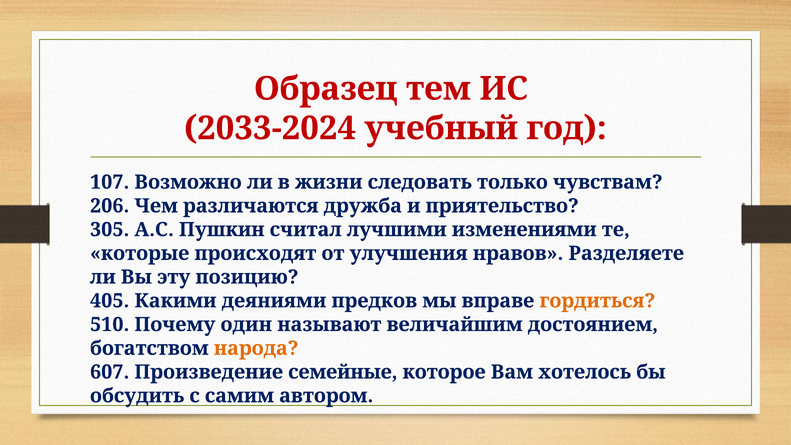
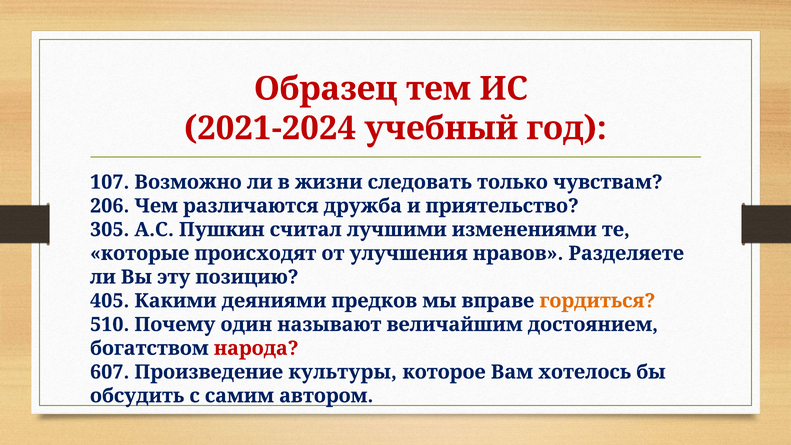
2033-2024: 2033-2024 -> 2021-2024 (270, 128)
народа colour: orange -> red (256, 348)
семейные: семейные -> культуры (343, 372)
